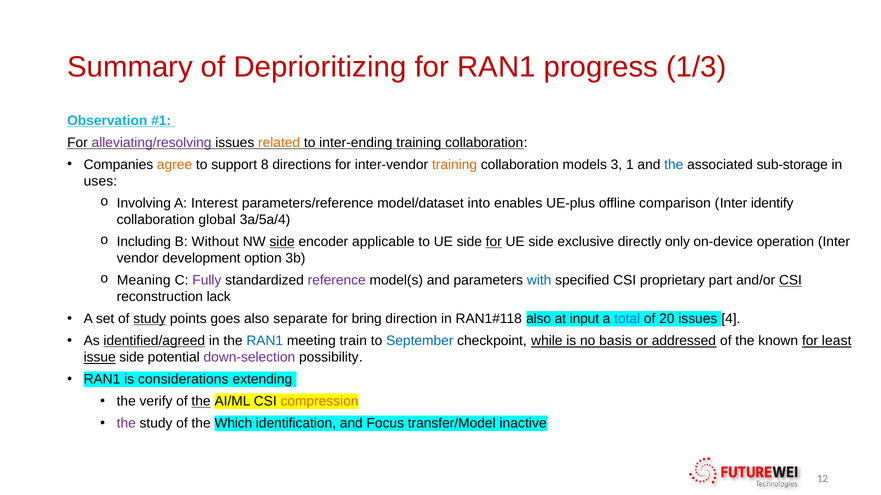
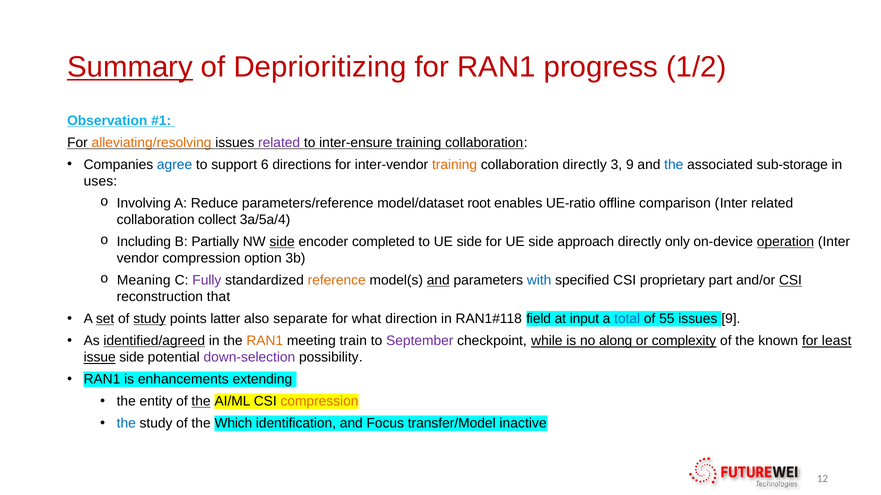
Summary underline: none -> present (130, 67)
1/3: 1/3 -> 1/2 (696, 67)
alleviating/resolving colour: purple -> orange (152, 143)
related colour: orange -> purple (279, 143)
inter-ending: inter-ending -> inter-ensure (356, 143)
agree colour: orange -> blue (175, 165)
8: 8 -> 6 (265, 165)
collaboration models: models -> directly (585, 165)
3 1: 1 -> 9 (630, 165)
Interest: Interest -> Reduce (215, 203)
into: into -> root (479, 203)
UE-plus: UE-plus -> UE-ratio (571, 203)
Inter identify: identify -> related (772, 203)
global: global -> collect (217, 220)
Without: Without -> Partially (215, 242)
applicable: applicable -> completed (383, 242)
for underline: present -> none (494, 242)
exclusive: exclusive -> approach (586, 242)
operation underline: none -> present (786, 242)
vendor development: development -> compression (201, 259)
reference colour: purple -> orange (337, 281)
and underline: none -> present (438, 281)
lack: lack -> that (219, 297)
set underline: none -> present (105, 319)
goes: goes -> latter (225, 319)
bring: bring -> what (367, 319)
also: also -> field (539, 319)
20: 20 -> 55 (667, 319)
issues 4: 4 -> 9 (731, 319)
RAN1 colour: blue -> orange (265, 341)
September colour: blue -> purple (420, 341)
basis: basis -> along (616, 341)
addressed: addressed -> complexity (684, 341)
considerations: considerations -> enhancements (183, 380)
verify: verify -> entity (156, 402)
the colour: purple -> blue (126, 424)
